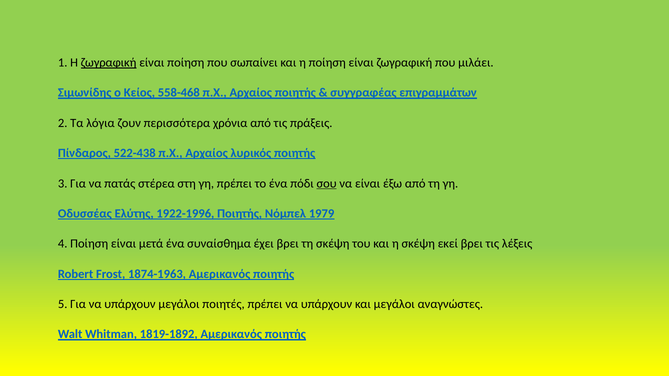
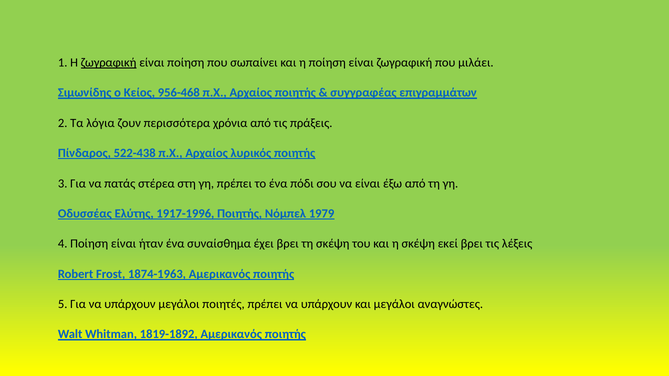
558-468: 558-468 -> 956-468 (179, 93)
σου underline: present -> none (327, 184)
1922-1996: 1922-1996 -> 1917-1996 (185, 214)
μετά: μετά -> ήταν (151, 244)
